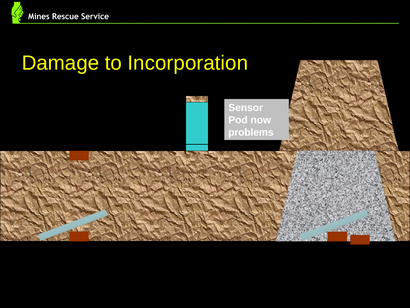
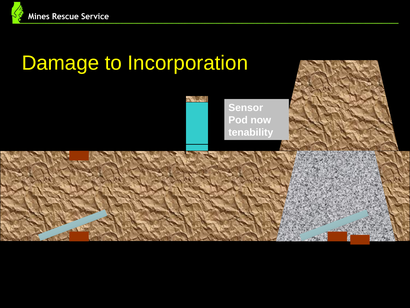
problems: problems -> tenability (251, 132)
